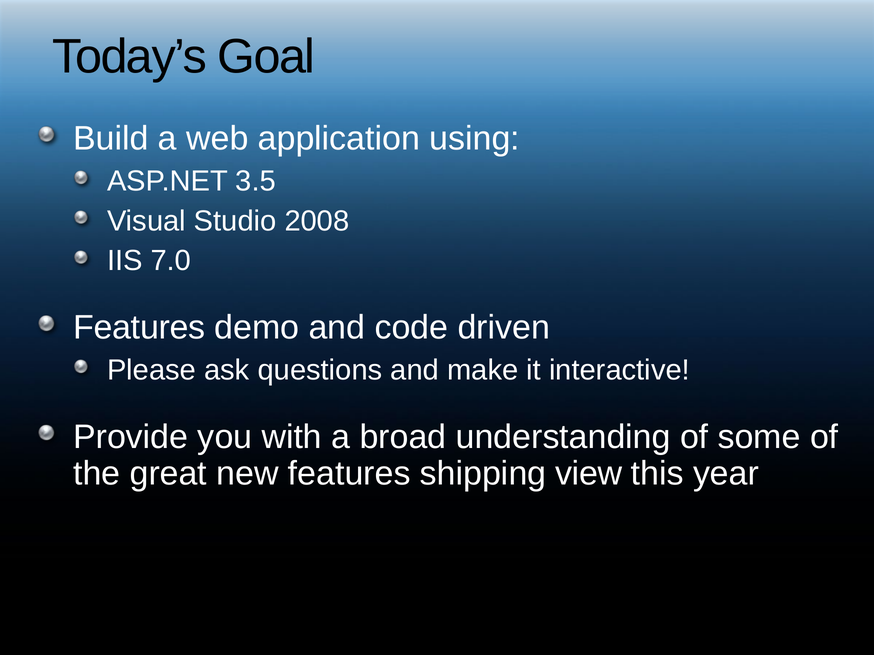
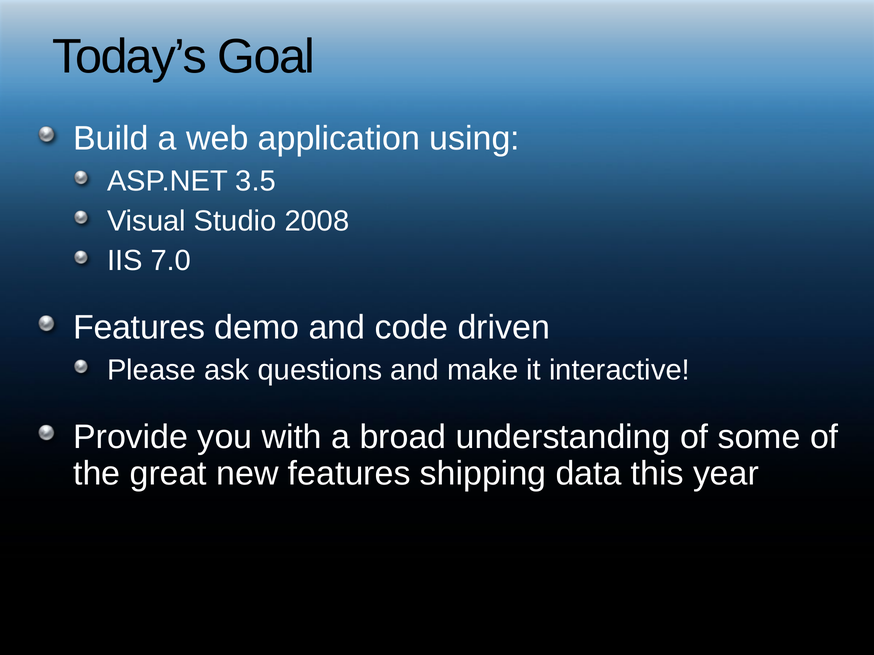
view: view -> data (589, 474)
